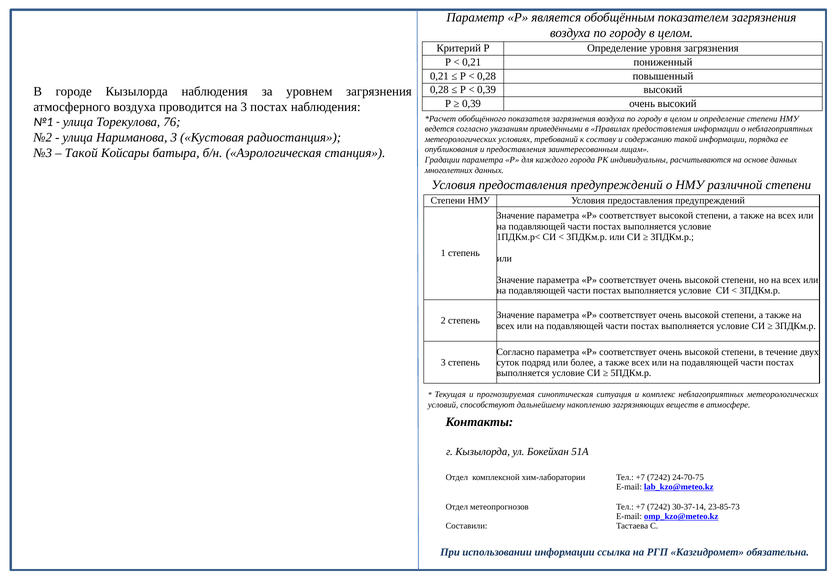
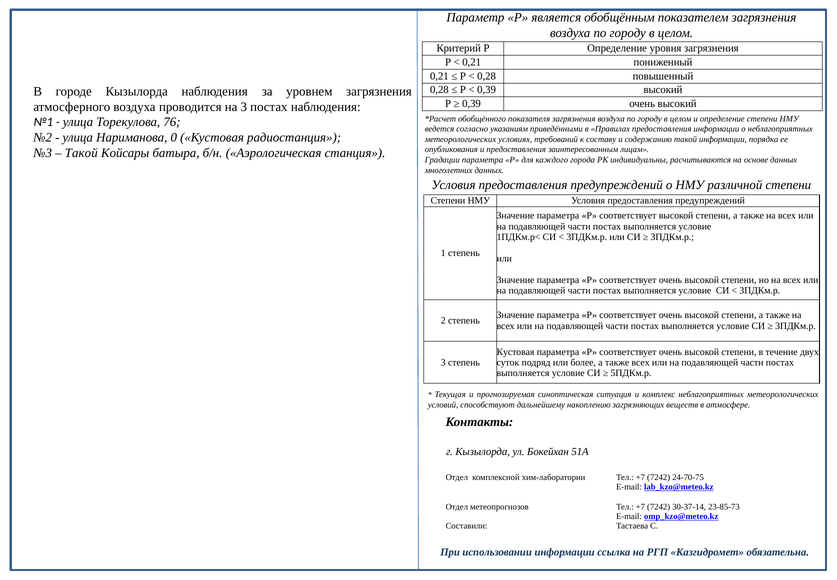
Нариманова 3: 3 -> 0 (174, 138)
Согласно: Согласно -> Кустовая (516, 351)
